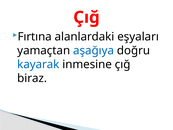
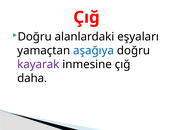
Fırtına: Fırtına -> Doğru (35, 37)
kayarak colour: blue -> purple (38, 64)
biraz: biraz -> daha (32, 78)
